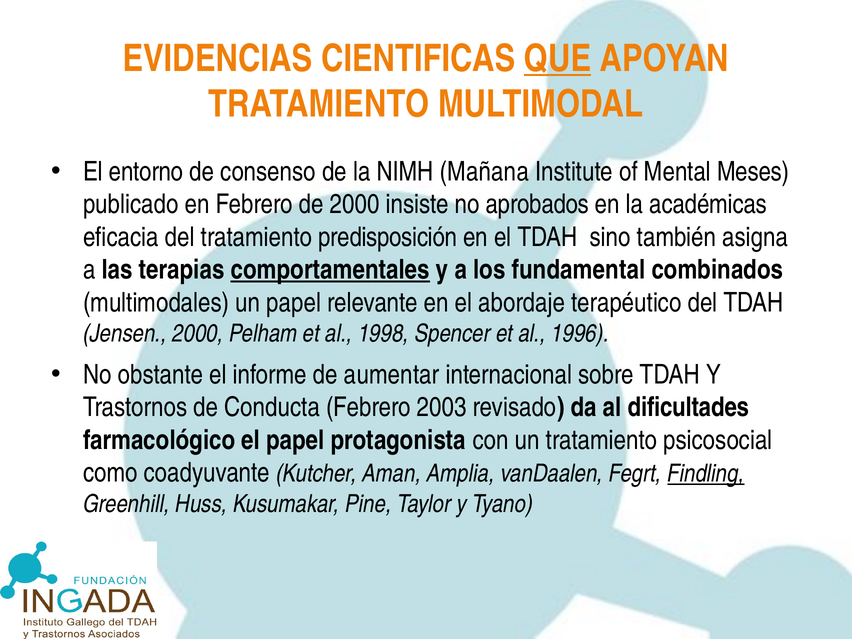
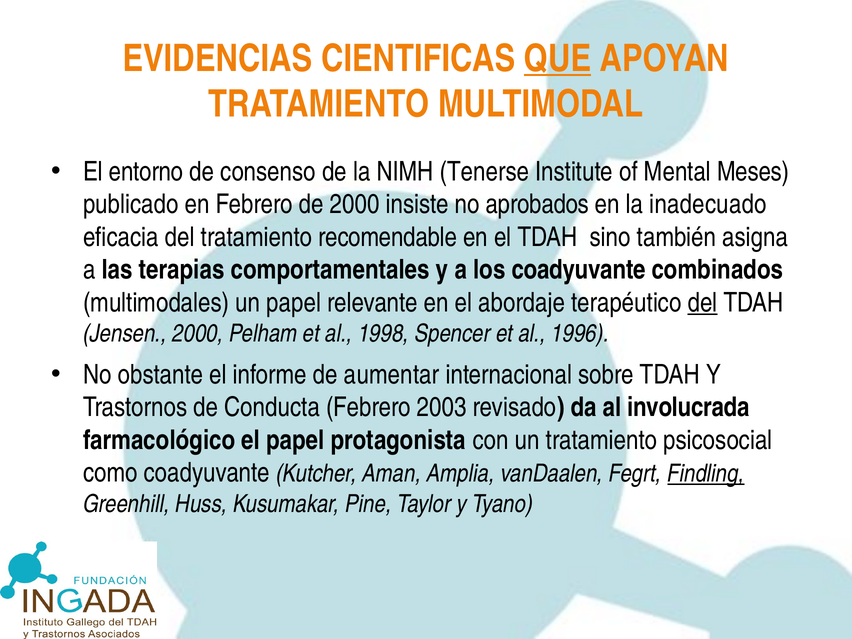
Mañana: Mañana -> Tenerse (484, 172)
académicas: académicas -> inadecuado (708, 204)
predisposición: predisposición -> recomendable (388, 237)
comportamentales underline: present -> none (330, 270)
los fundamental: fundamental -> coadyuvante (579, 270)
del underline: none -> present (703, 303)
dificultades: dificultades -> involucrada (688, 407)
